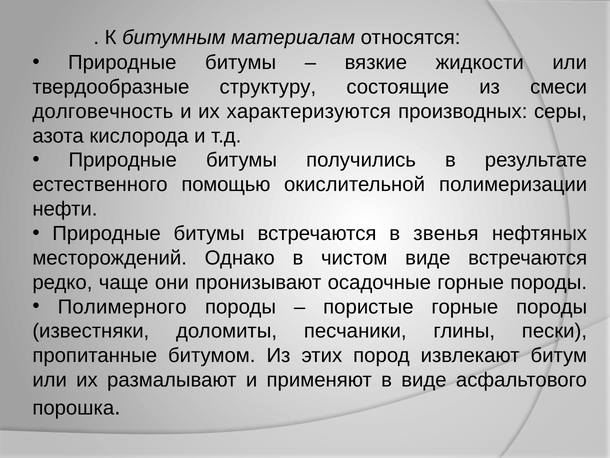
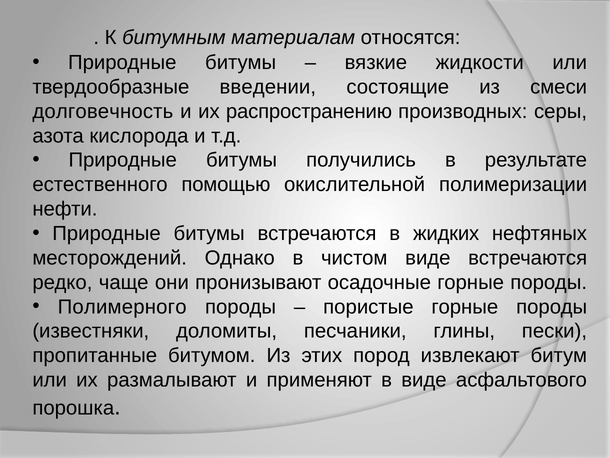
структуру: структуру -> введении (268, 87)
характеризуются: характеризуются -> распространению (309, 111)
звенья: звенья -> жидких (446, 233)
